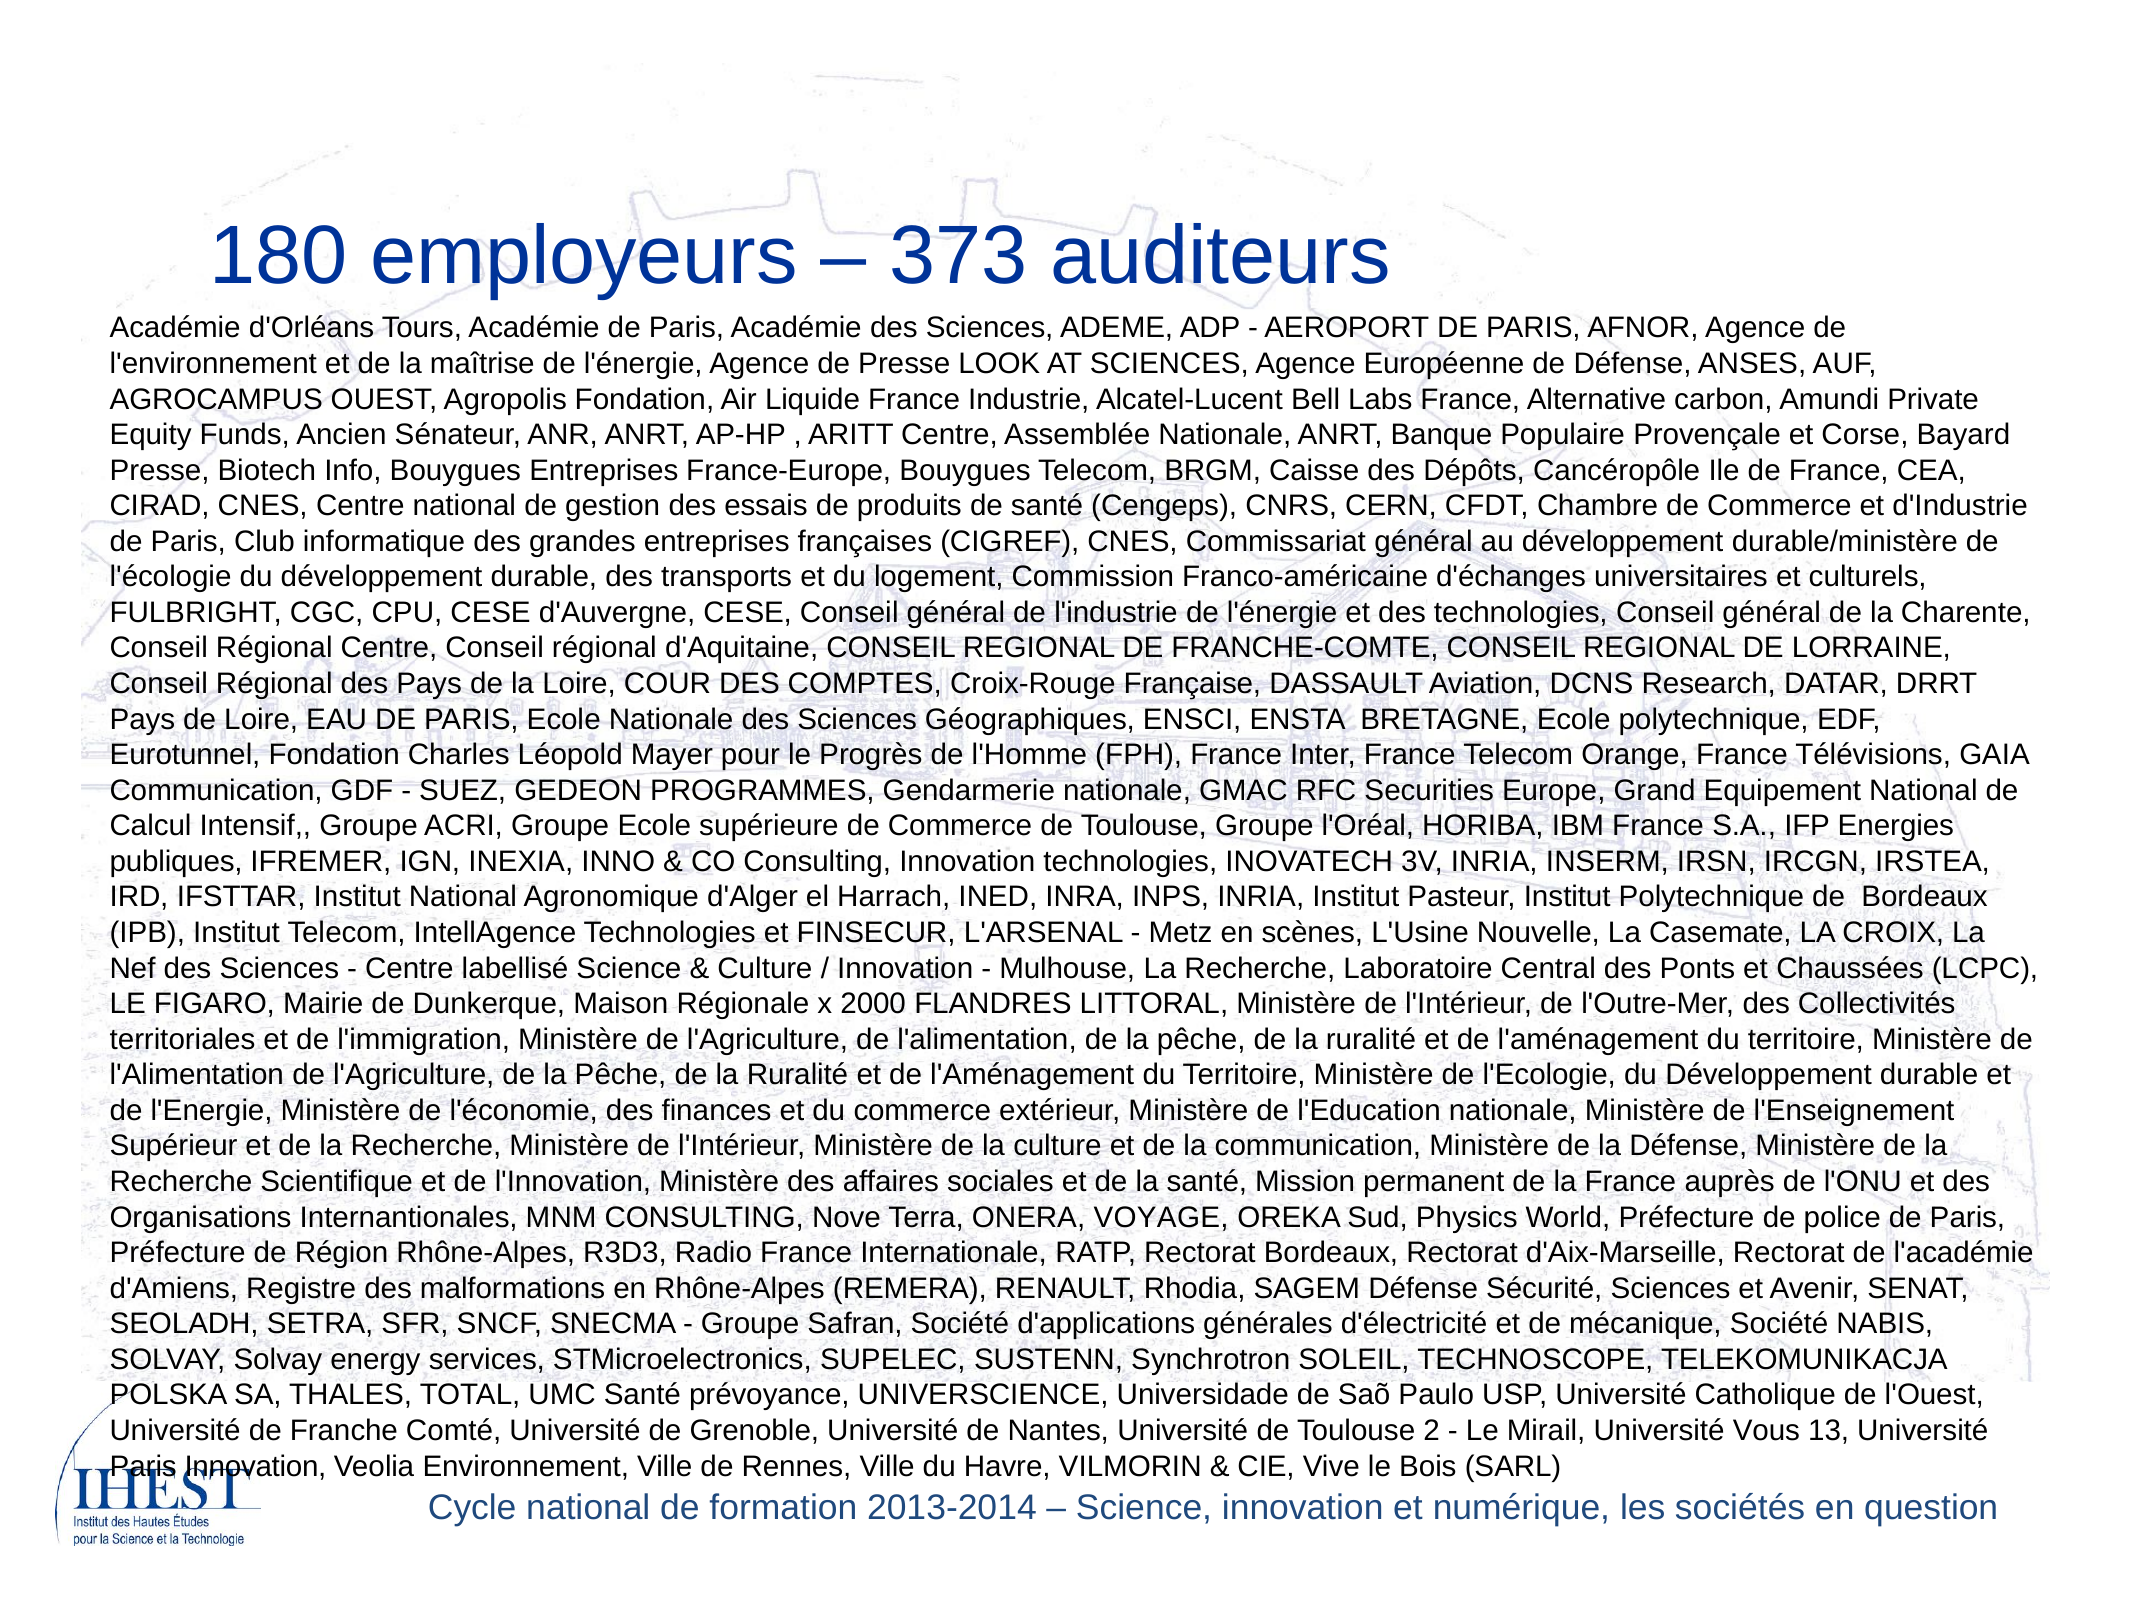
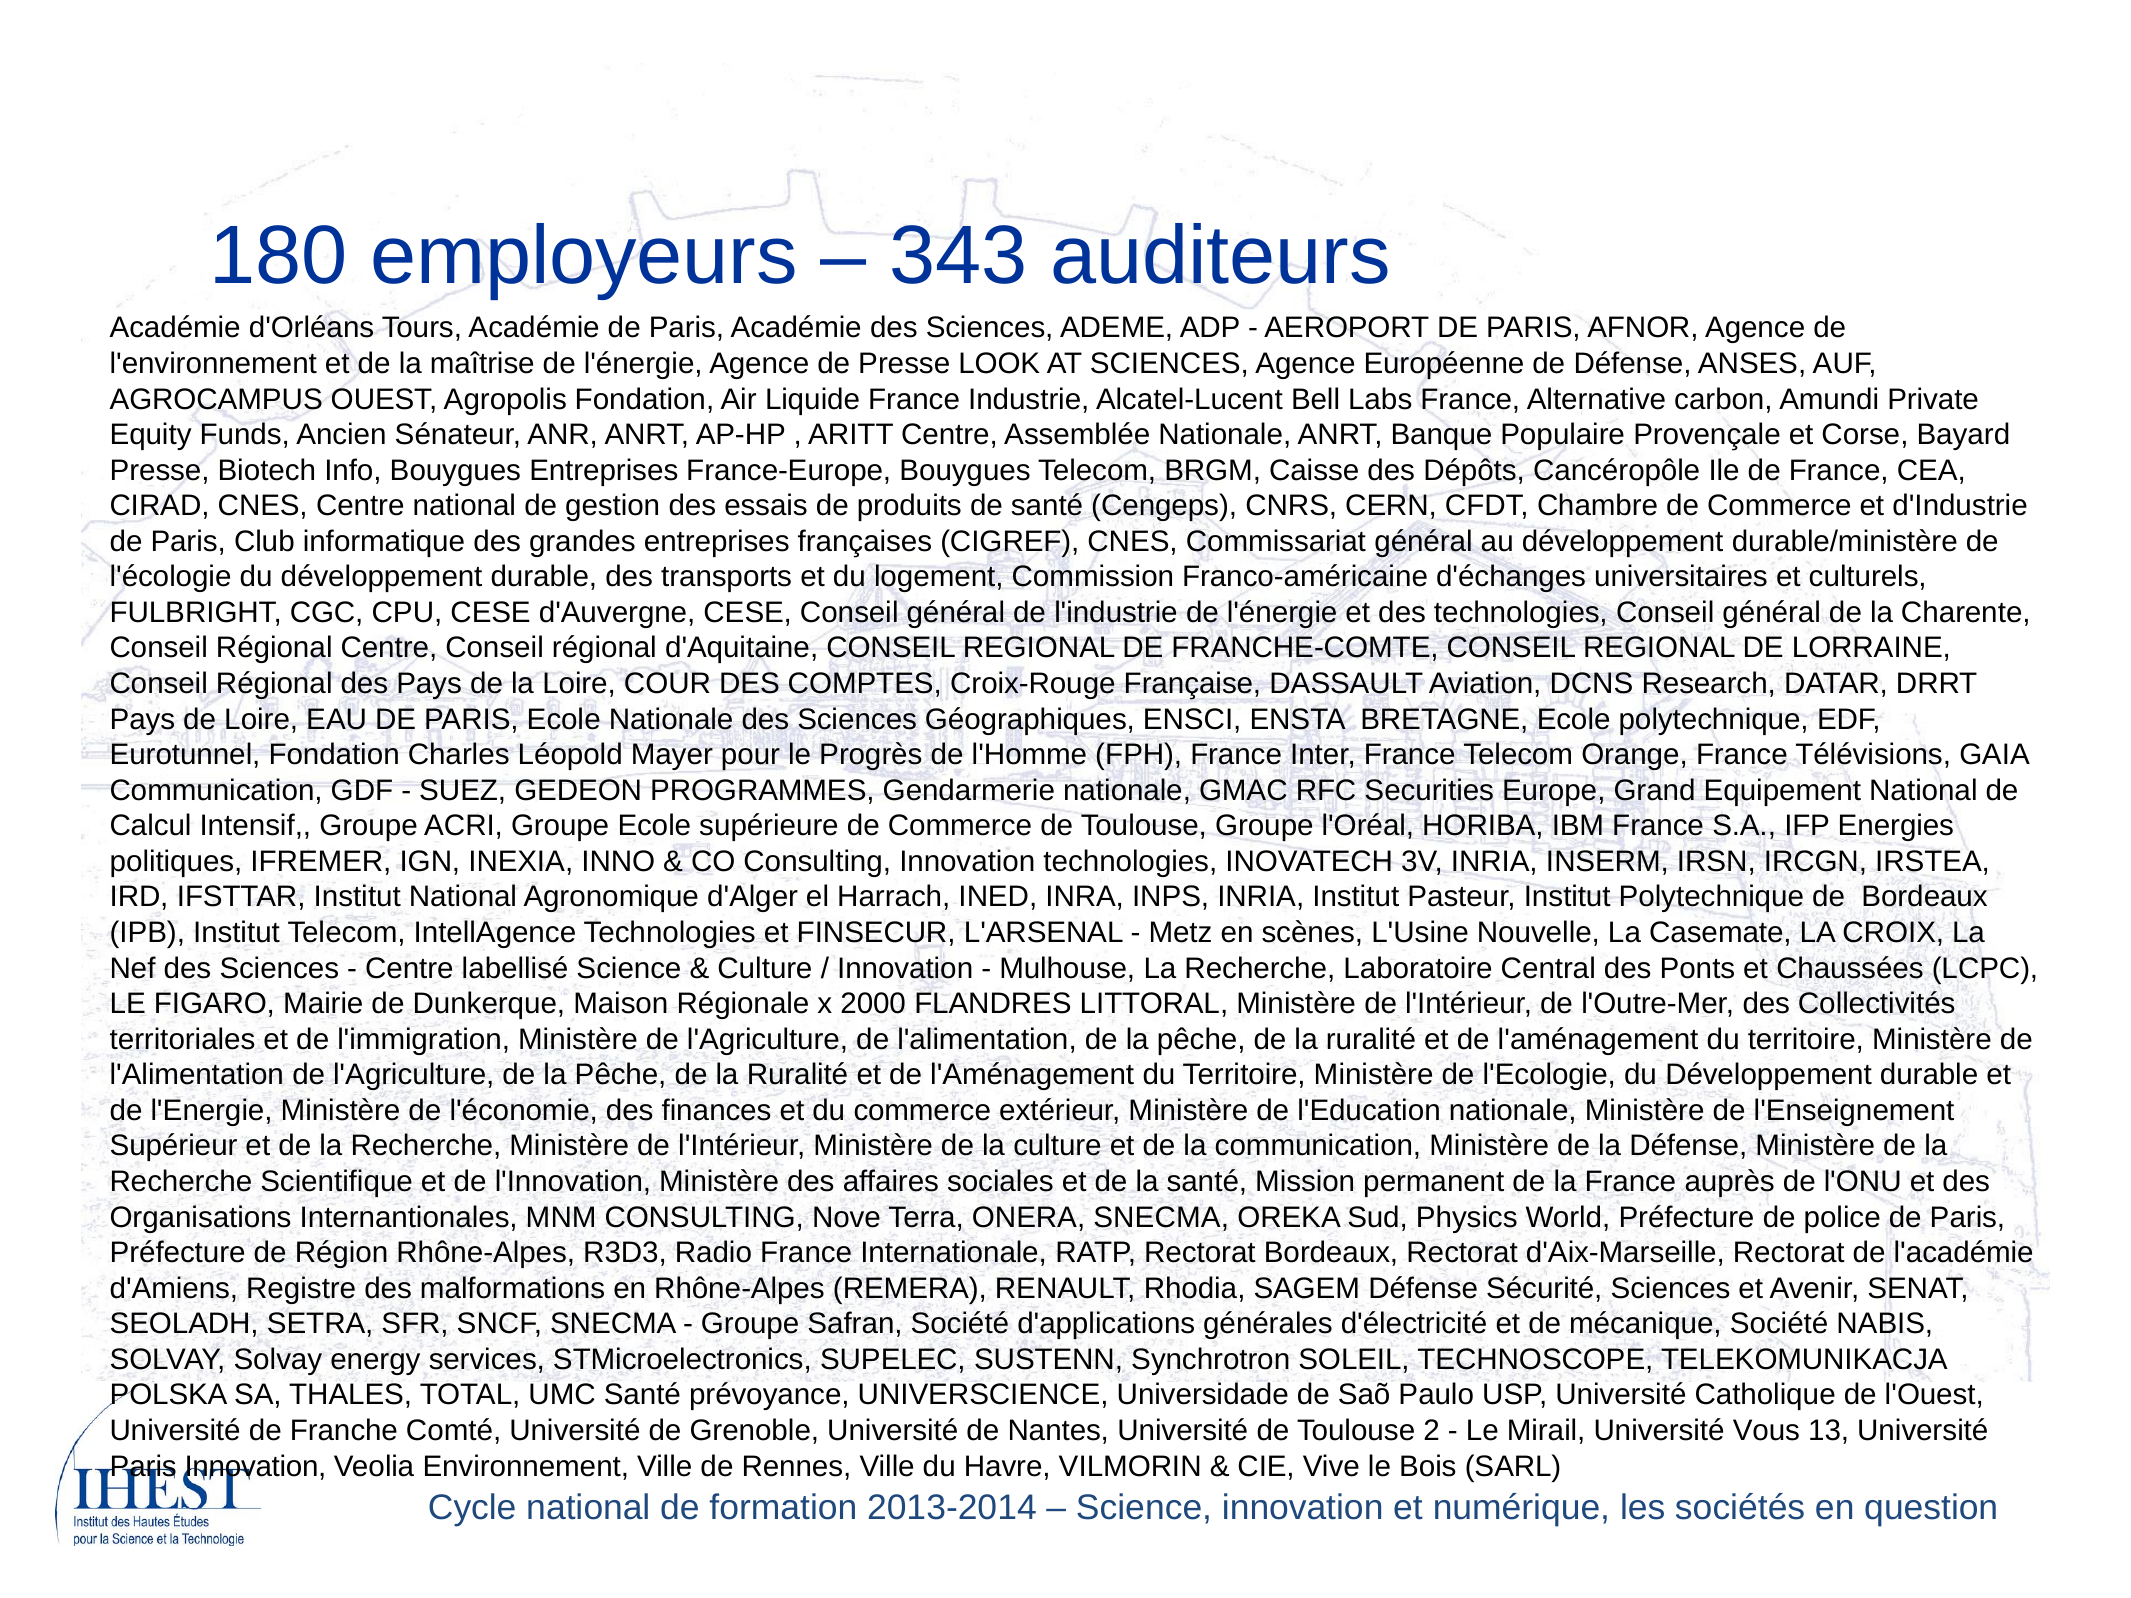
373: 373 -> 343 (959, 256)
publiques: publiques -> politiques (176, 862)
ONERA VOYAGE: VOYAGE -> SNECMA (1161, 1217)
